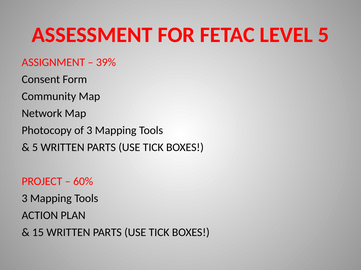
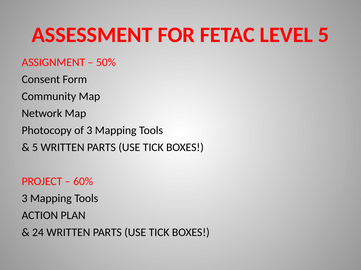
39%: 39% -> 50% (106, 62)
15: 15 -> 24 (38, 233)
